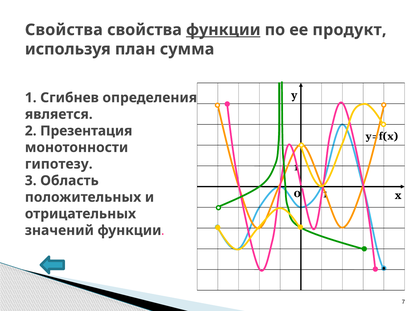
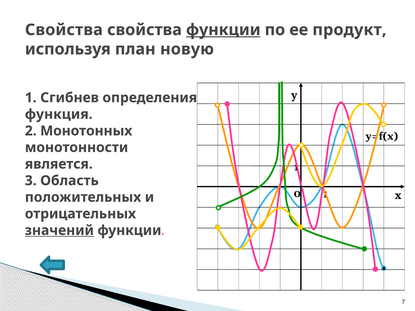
сумма: сумма -> новую (187, 49)
является: является -> функция (59, 114)
Презентация: Презентация -> Монотонных (86, 131)
гипотезу: гипотезу -> является (59, 164)
значений underline: none -> present (59, 231)
